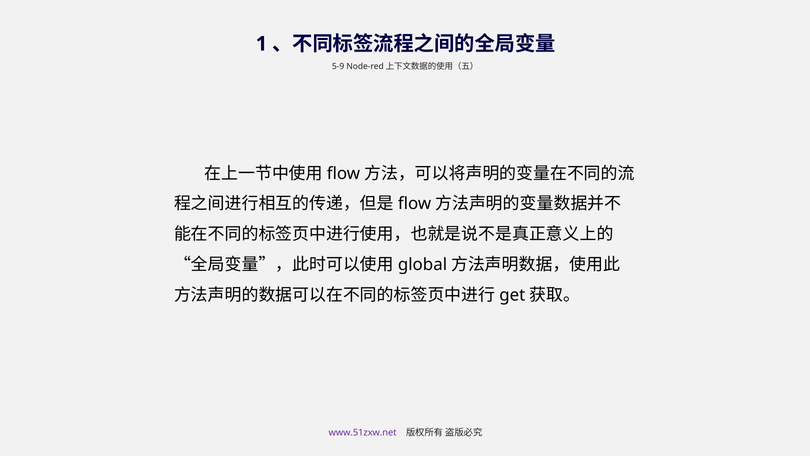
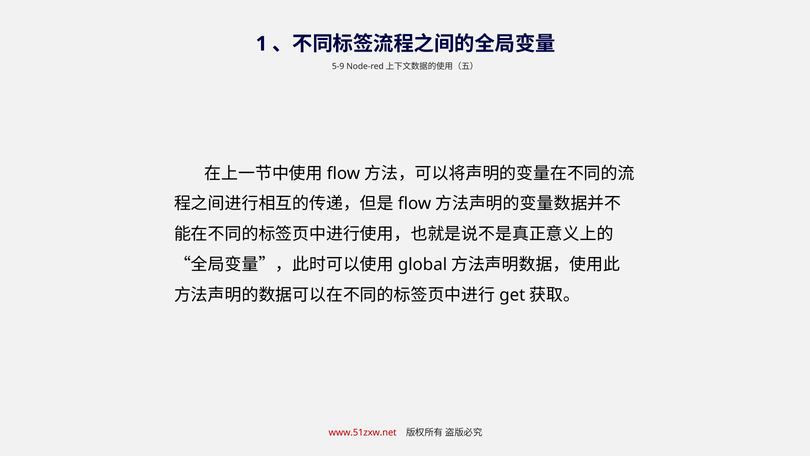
www.51zxw.net colour: purple -> red (363, 432)
